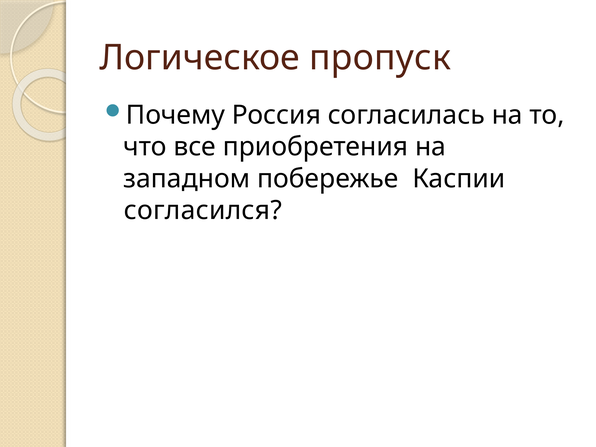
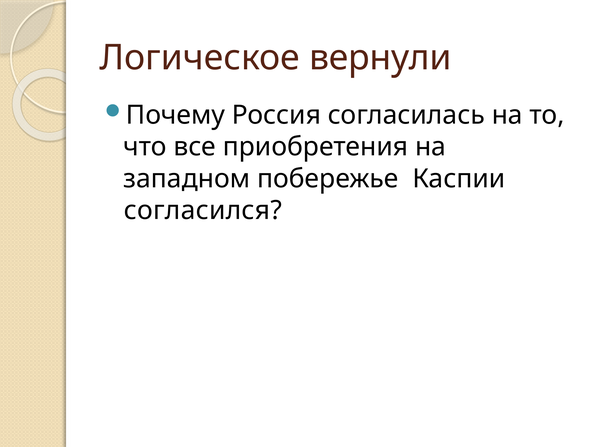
пропуск: пропуск -> вернули (380, 58)
